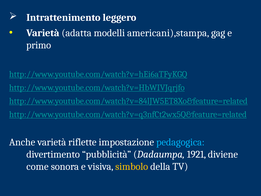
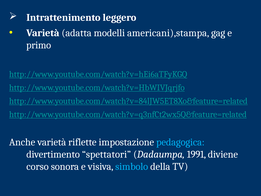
pubblicità: pubblicità -> spettatori (106, 154)
1921: 1921 -> 1991 (196, 154)
come: come -> corso (37, 166)
simbolo colour: yellow -> light blue (132, 166)
